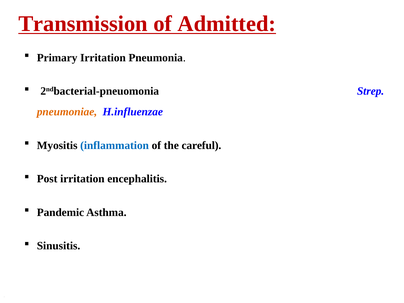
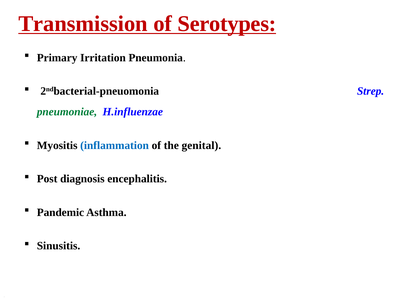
Admitted: Admitted -> Serotypes (227, 24)
pneumoniae colour: orange -> green (67, 112)
careful: careful -> genital (201, 145)
Post irritation: irritation -> diagnosis (82, 179)
